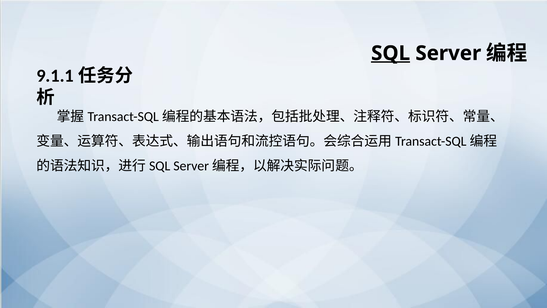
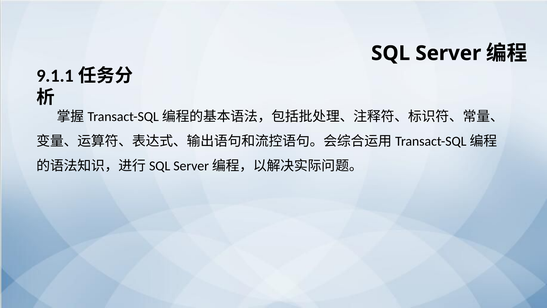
SQL underline: present -> none (391, 53)
